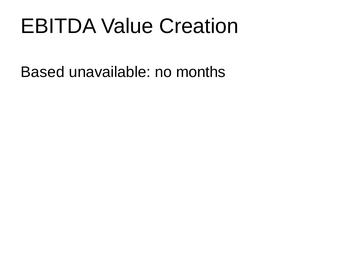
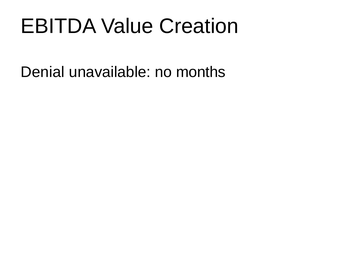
Based: Based -> Denial (43, 72)
